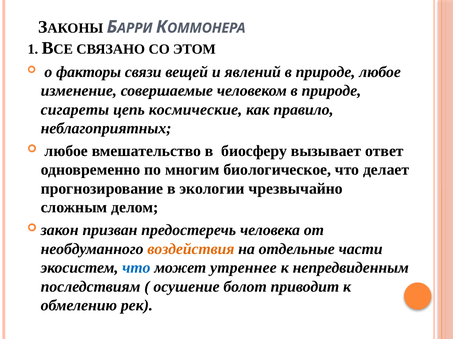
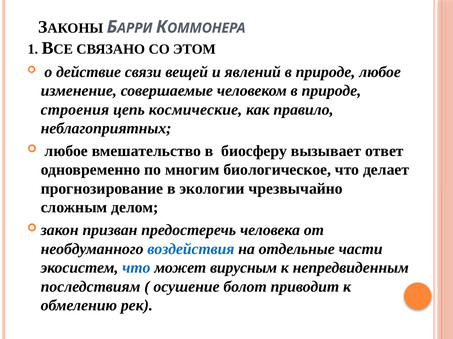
факторы: факторы -> действие (89, 72)
сигареты: сигареты -> строения (75, 110)
воздействия colour: orange -> blue (191, 249)
утреннее: утреннее -> вирусным (244, 268)
